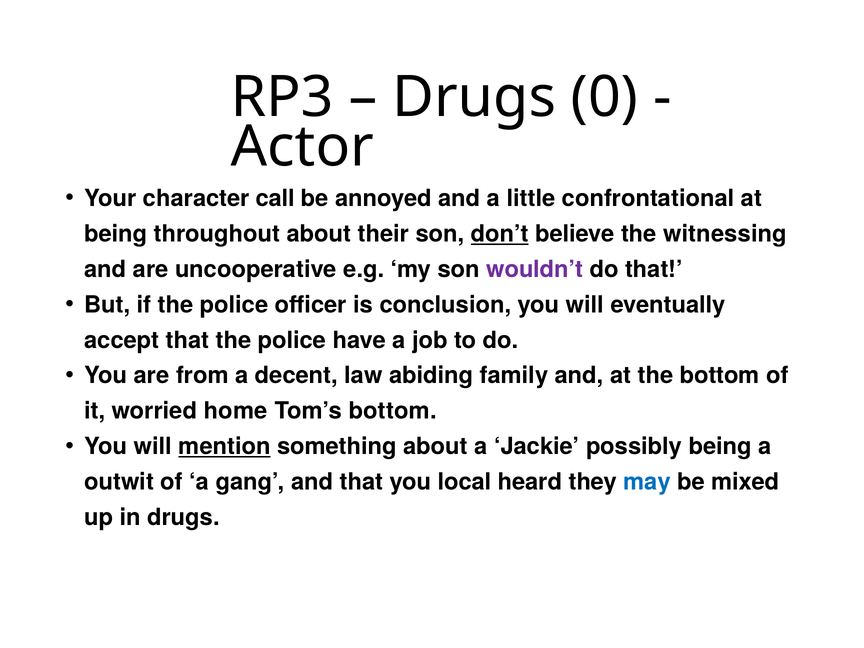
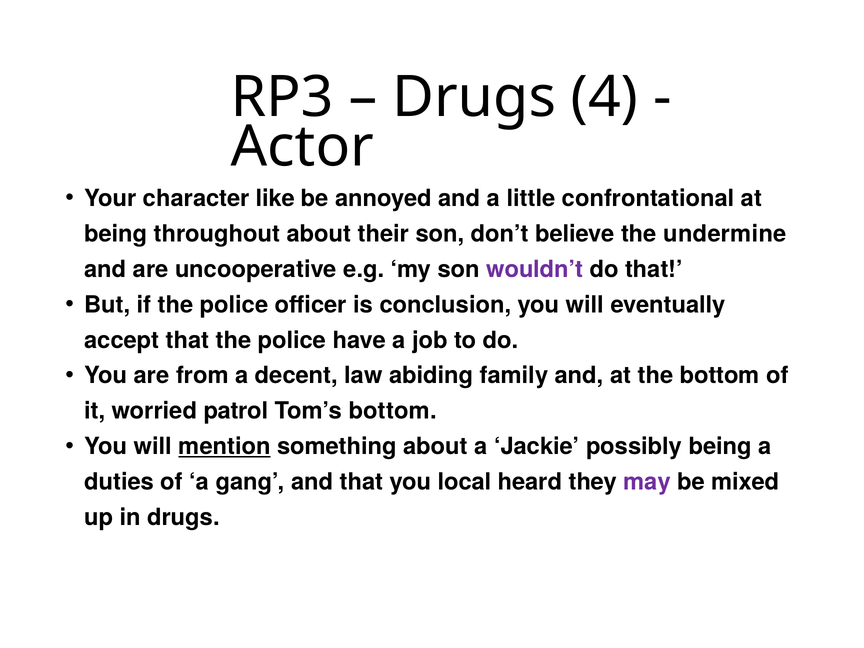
0: 0 -> 4 (605, 97)
call: call -> like (275, 198)
don’t underline: present -> none (500, 234)
witnessing: witnessing -> undermine (725, 234)
home: home -> patrol (236, 411)
outwit: outwit -> duties (119, 482)
may colour: blue -> purple (647, 482)
